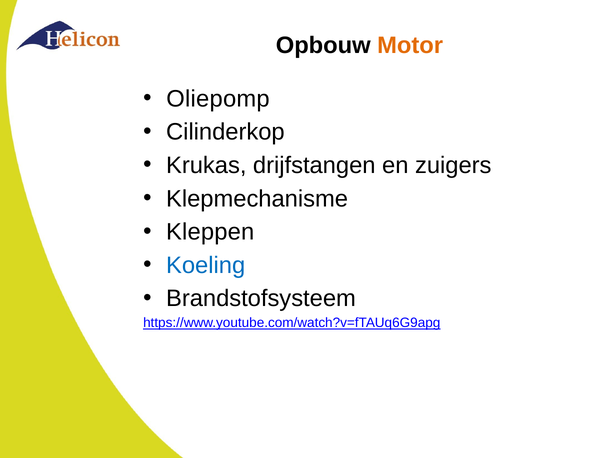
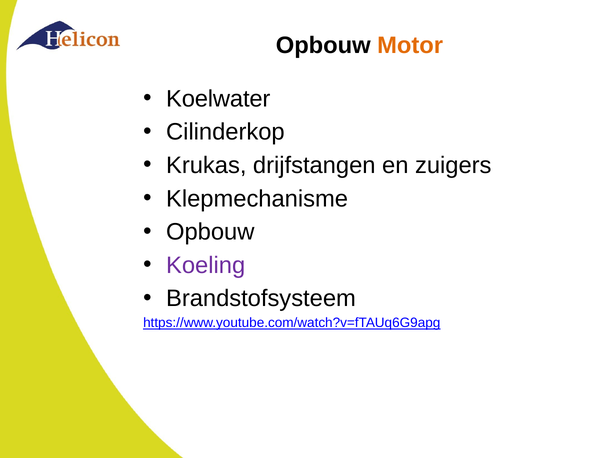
Oliepomp: Oliepomp -> Koelwater (218, 99)
Kleppen: Kleppen -> Opbouw (210, 232)
Koeling colour: blue -> purple (206, 265)
